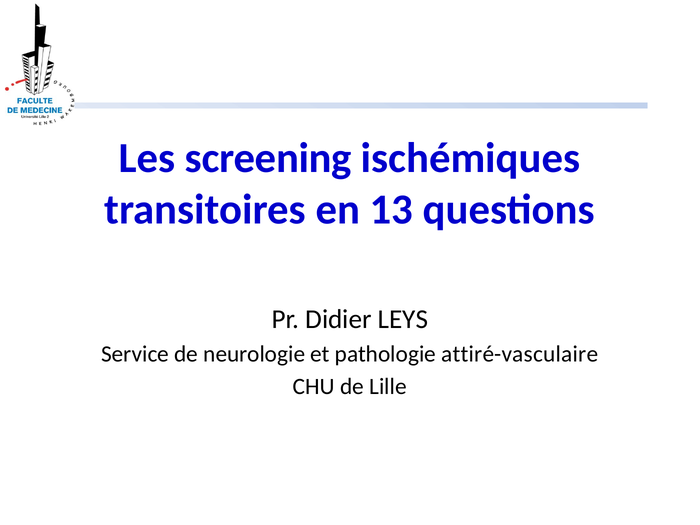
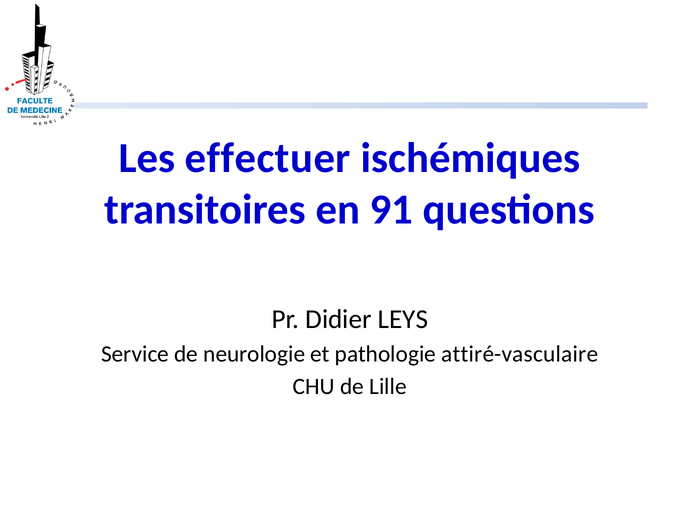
screening: screening -> effectuer (268, 158)
13: 13 -> 91 (391, 210)
